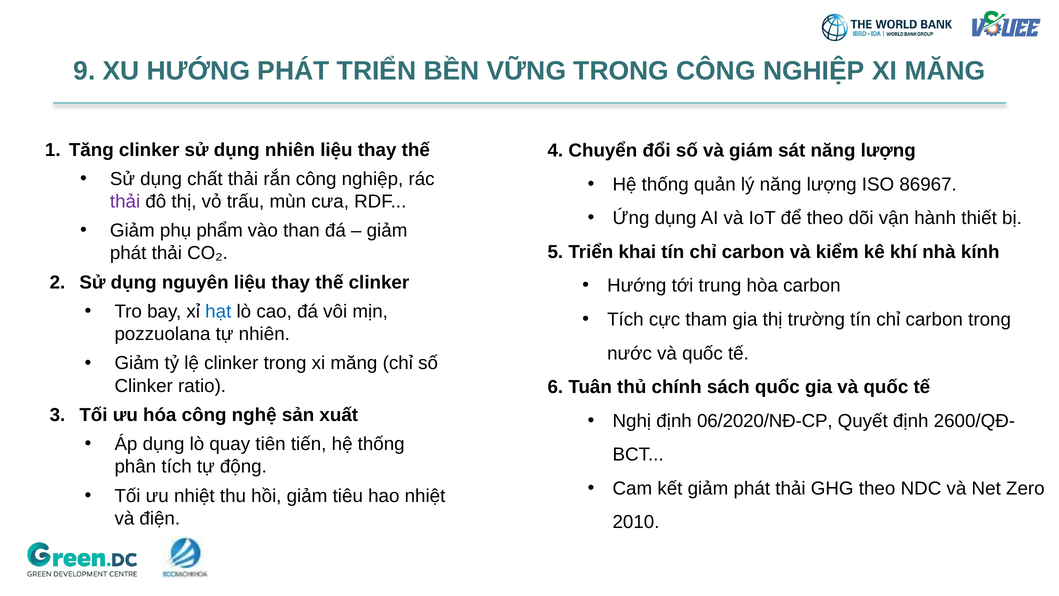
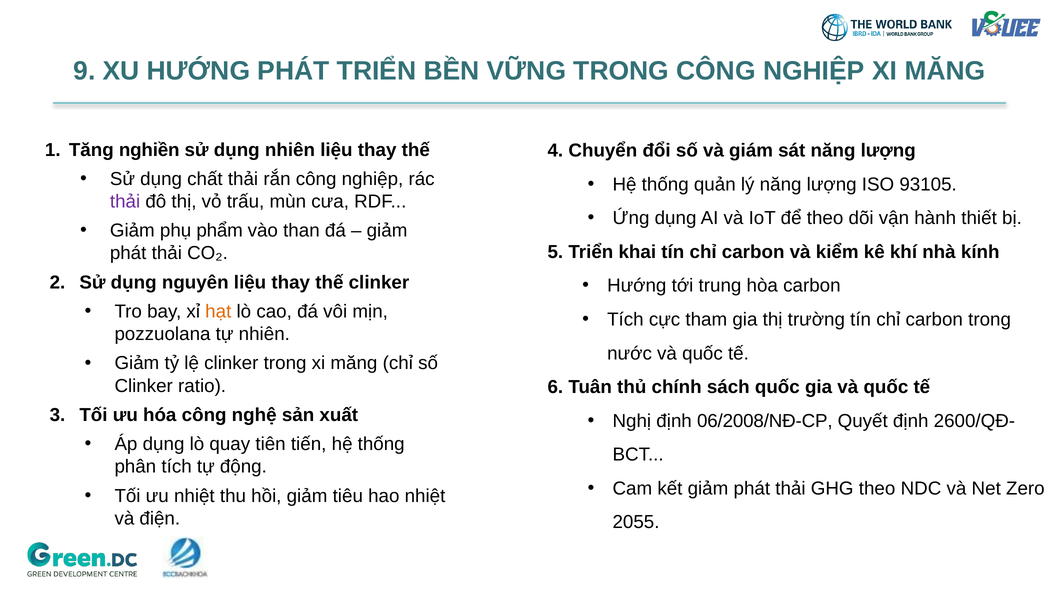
Tăng clinker: clinker -> nghiền (149, 150)
86967: 86967 -> 93105 (928, 184)
hạt colour: blue -> orange (218, 311)
06/2020/NĐ-CP: 06/2020/NĐ-CP -> 06/2008/NĐ-CP (765, 421)
2010: 2010 -> 2055 (636, 522)
